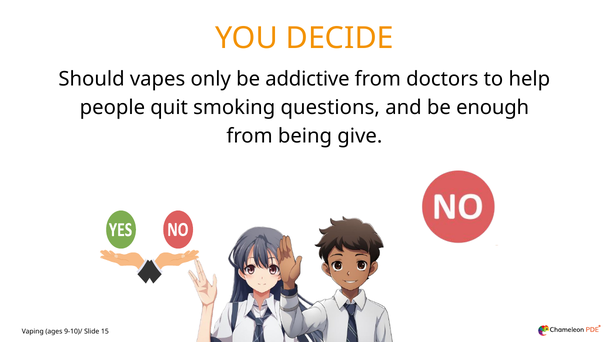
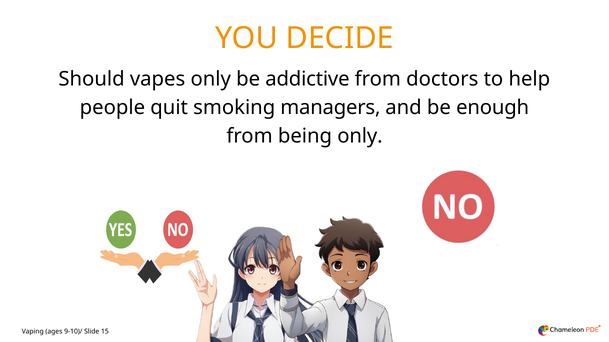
questions: questions -> managers (330, 108)
being give: give -> only (360, 136)
